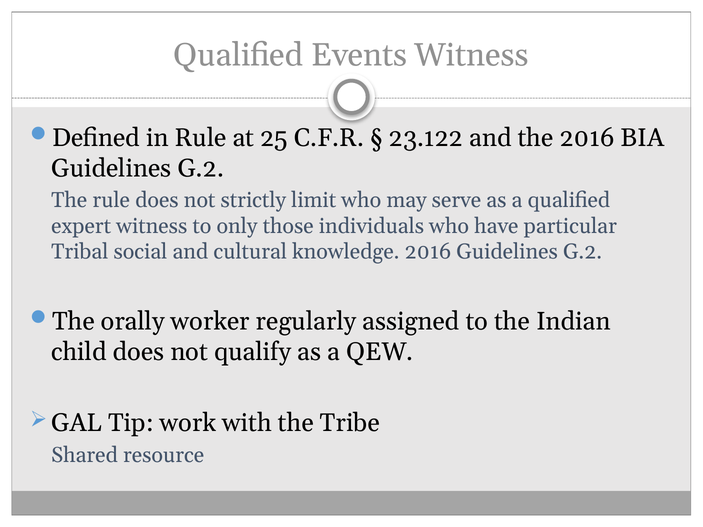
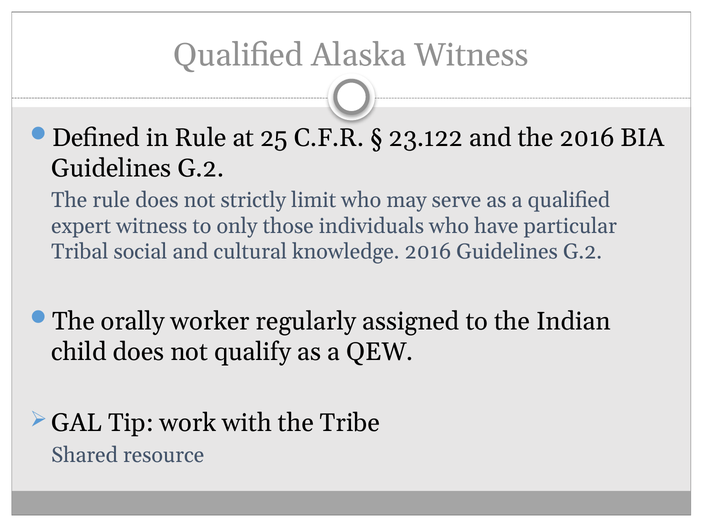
Events: Events -> Alaska (359, 55)
